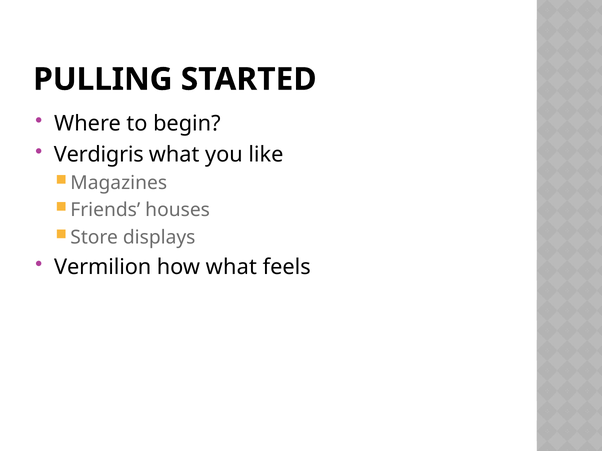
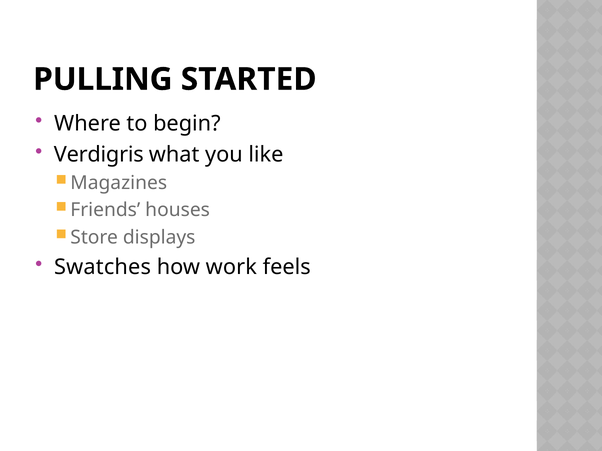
Vermilion: Vermilion -> Swatches (103, 267)
how what: what -> work (231, 267)
